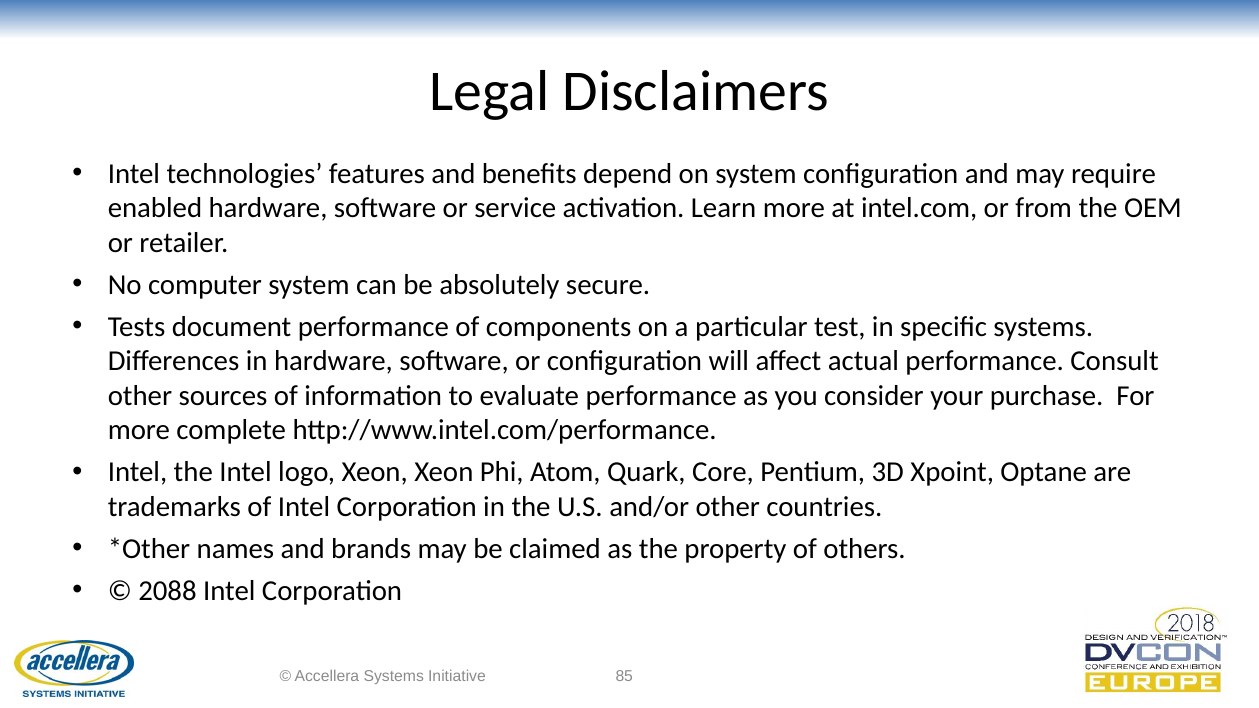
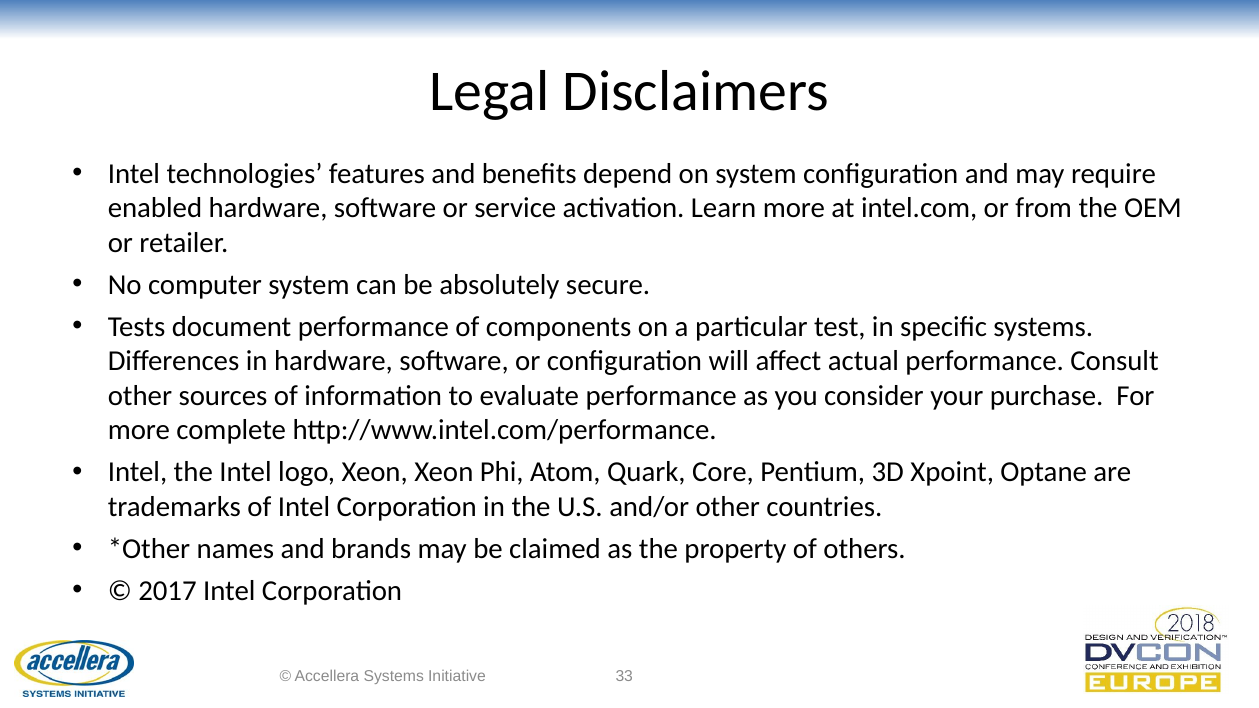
2088: 2088 -> 2017 (167, 591)
85: 85 -> 33 (624, 676)
